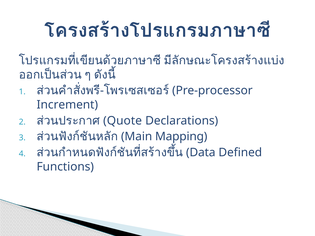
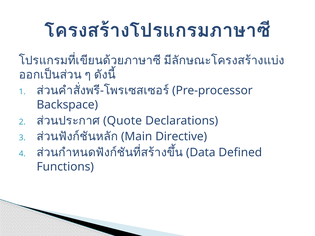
Increment: Increment -> Backspace (67, 105)
Mapping: Mapping -> Directive (181, 137)
